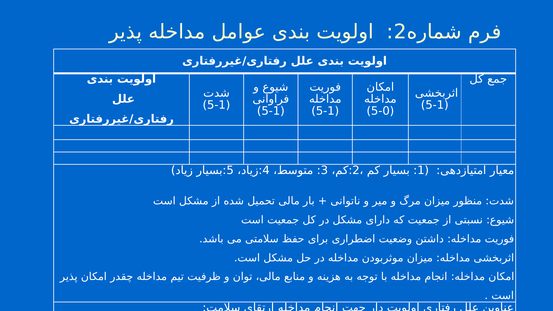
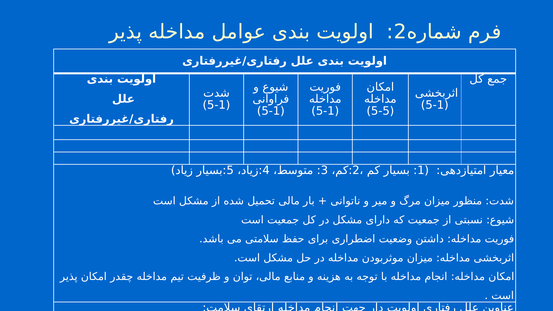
5-0: 5-0 -> 5-5 (380, 111)
